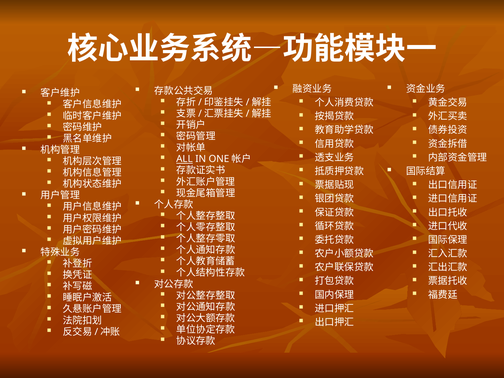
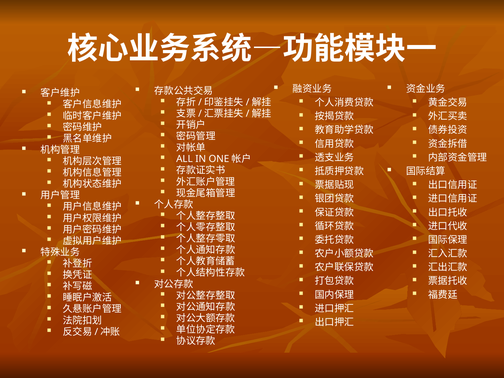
ALL underline: present -> none (184, 159)
